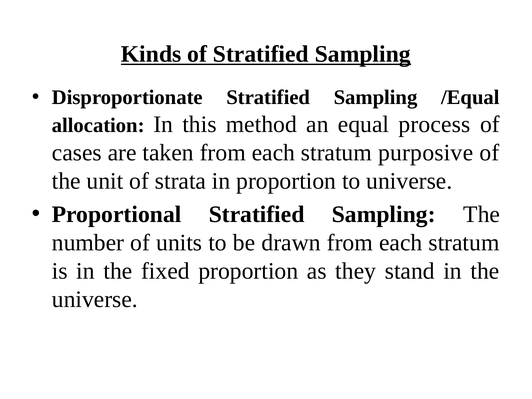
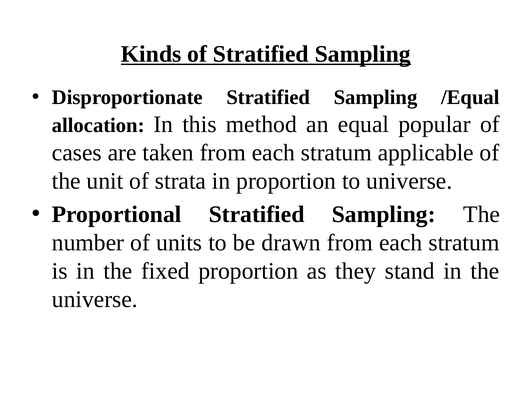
process: process -> popular (435, 124)
purposive: purposive -> applicable (426, 153)
